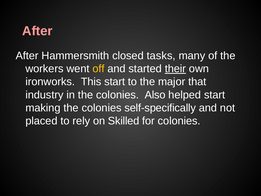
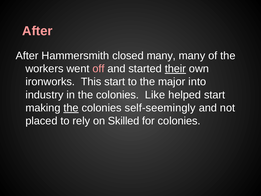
closed tasks: tasks -> many (161, 56)
off colour: yellow -> pink (98, 69)
that: that -> into (197, 82)
Also: Also -> Like (155, 95)
the underline: none -> present (71, 108)
self-specifically: self-specifically -> self-seemingly (160, 108)
